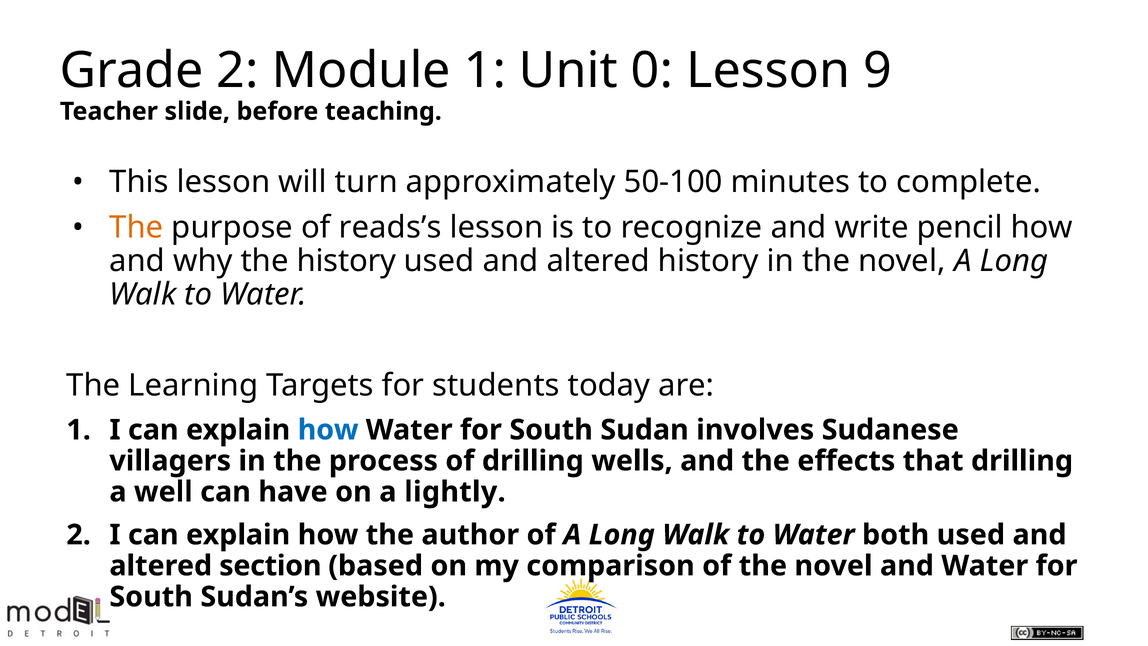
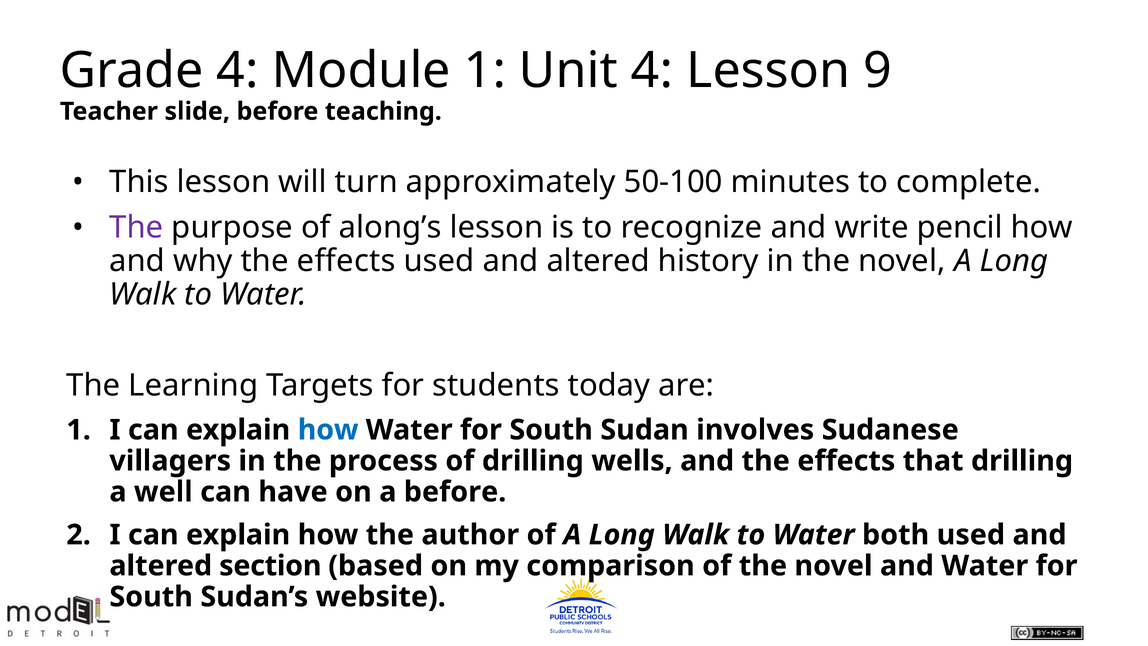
Grade 2: 2 -> 4 (238, 71)
Unit 0: 0 -> 4 (652, 71)
The colour: orange -> purple (136, 227)
reads’s: reads’s -> along’s (390, 227)
why the history: history -> effects (346, 261)
a lightly: lightly -> before (455, 492)
